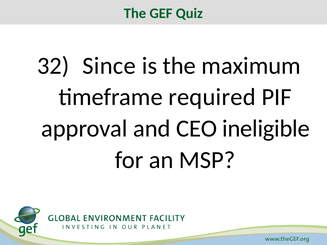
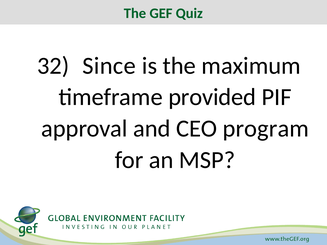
required: required -> provided (212, 97)
ineligible: ineligible -> program (266, 129)
